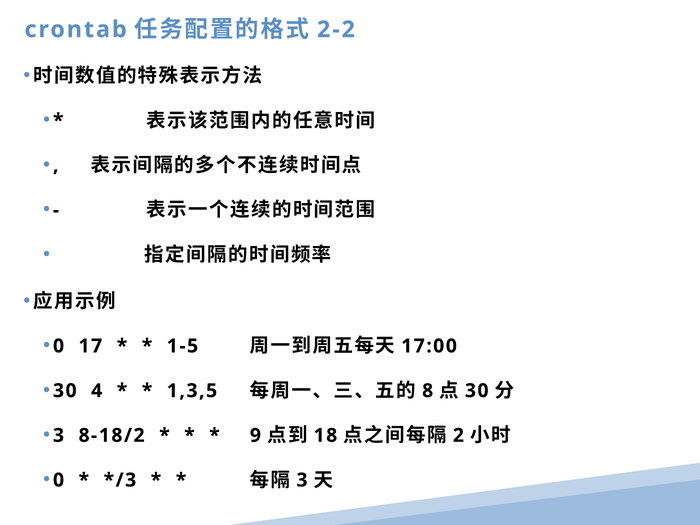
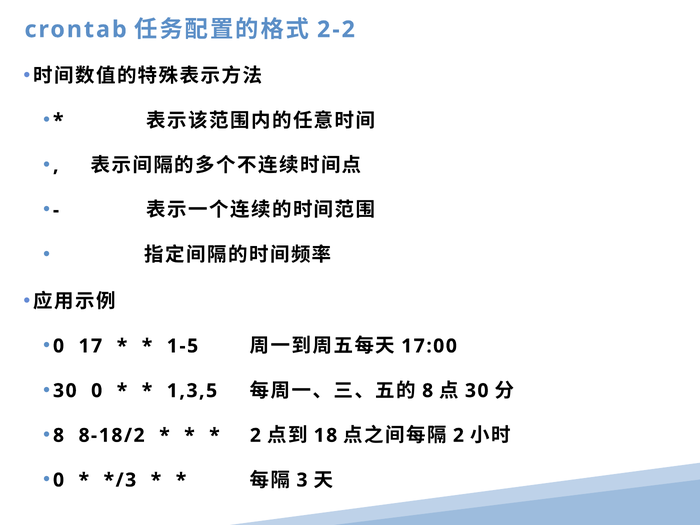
30 4: 4 -> 0 (97, 391)
3: 3 -> 8 (59, 435)
9: 9 -> 2 (255, 435)
